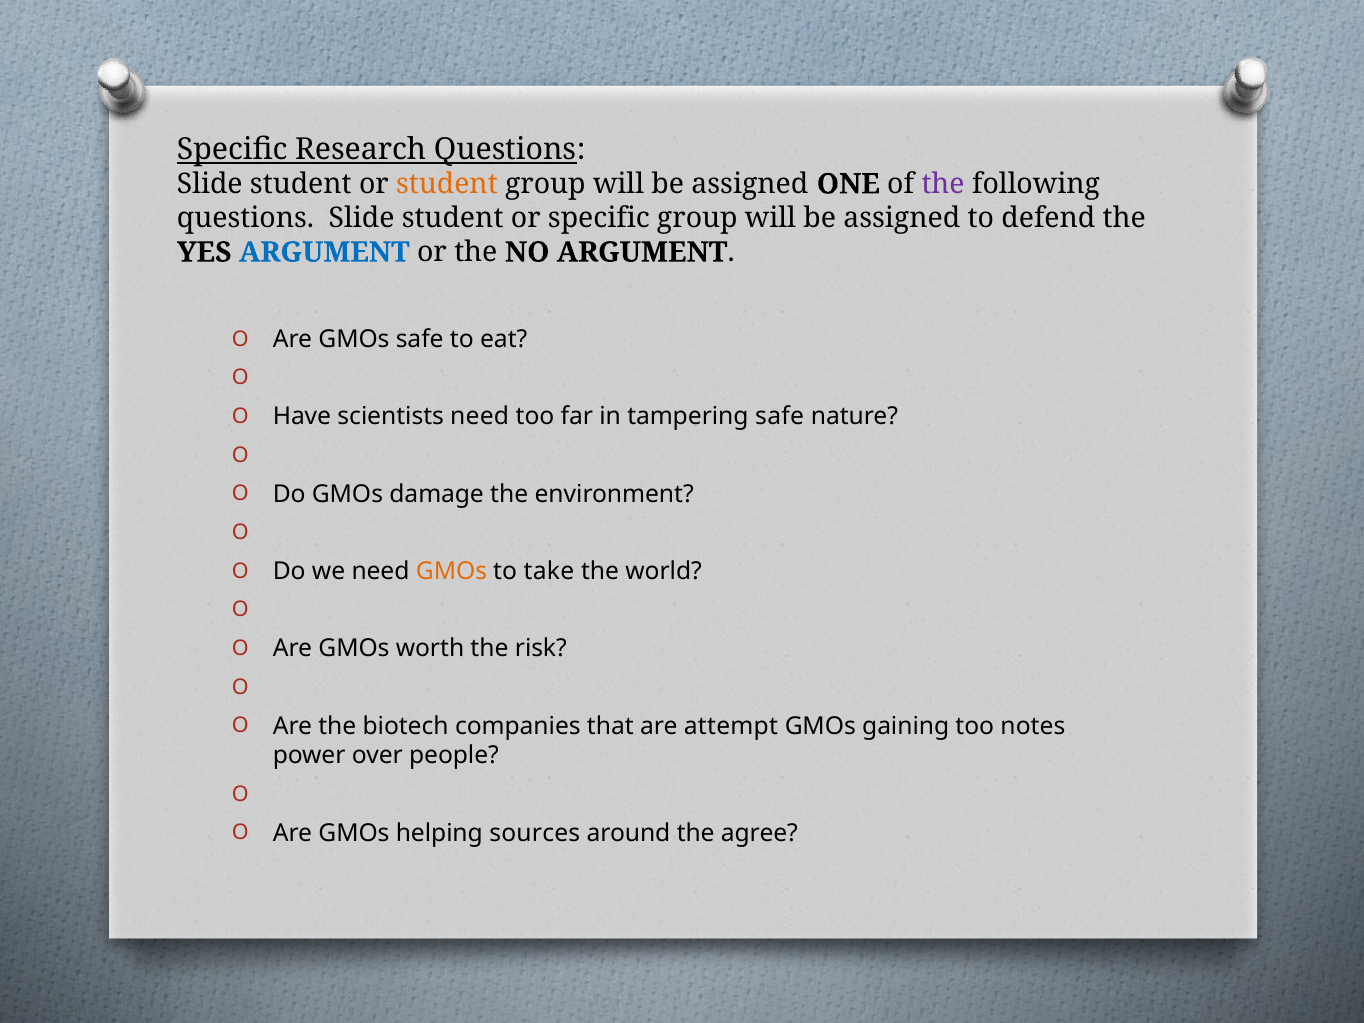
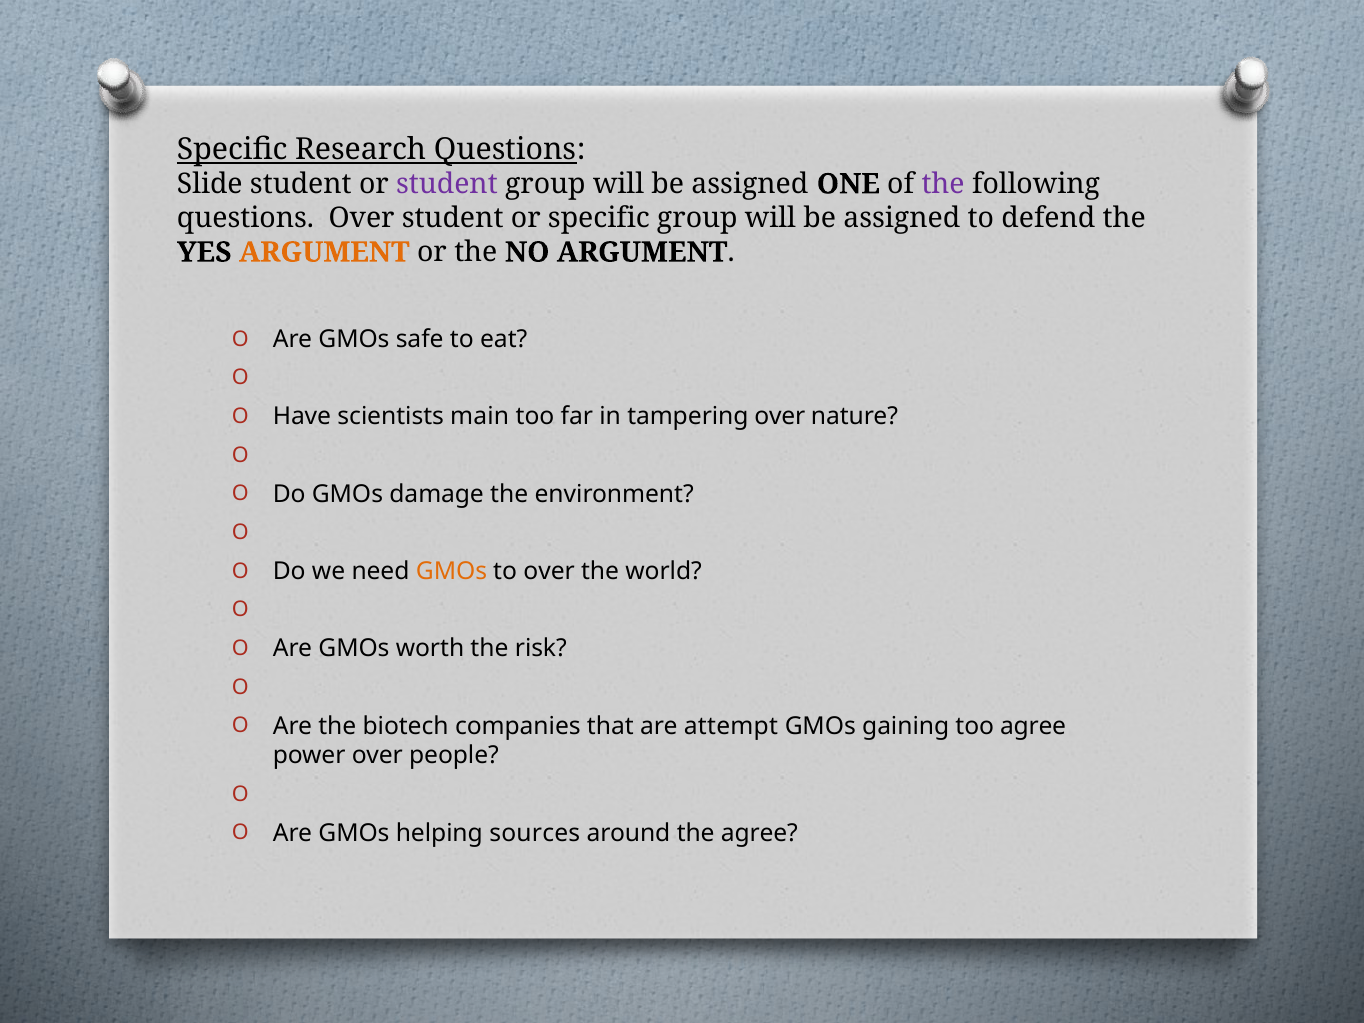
student colour: orange -> purple (447, 184)
Slide: Slide -> Over (362, 218)
ARGUMENT colour: blue -> orange (324, 252)
scientists need: need -> main (480, 417)
tampering safe: safe -> over (780, 417)
to take: take -> over (549, 571)
too notes: notes -> agree (1033, 726)
